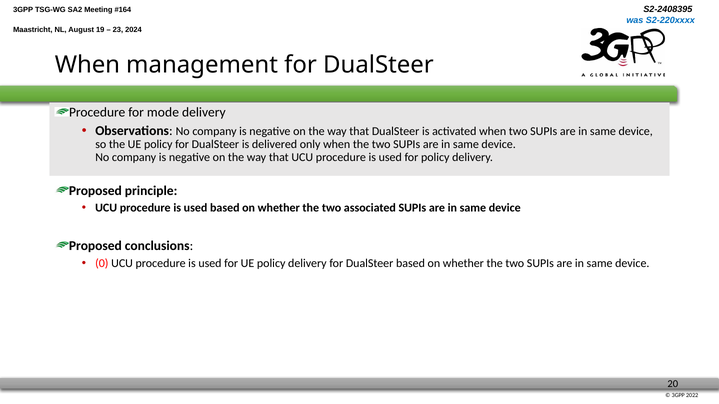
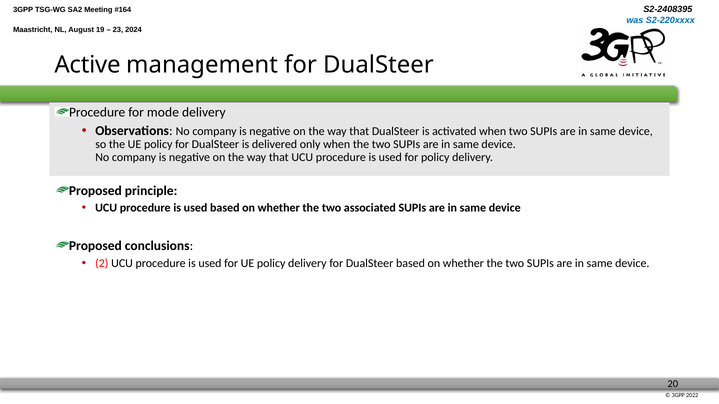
When: When -> Active (87, 65)
0: 0 -> 2 (102, 264)
